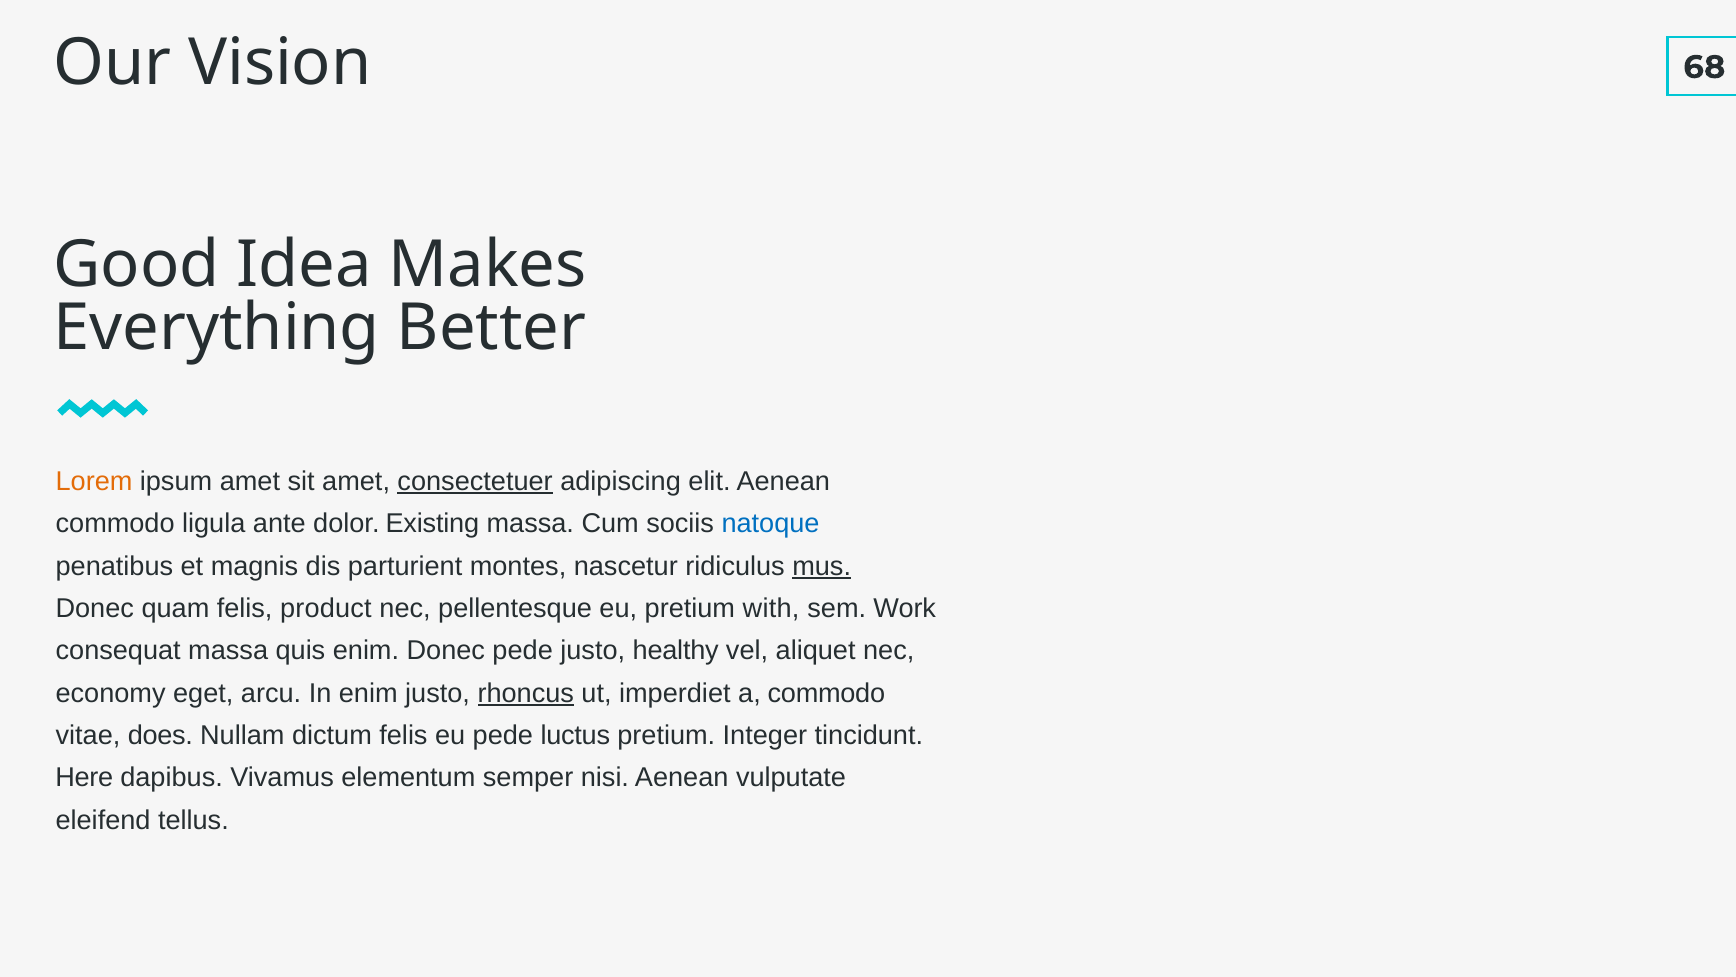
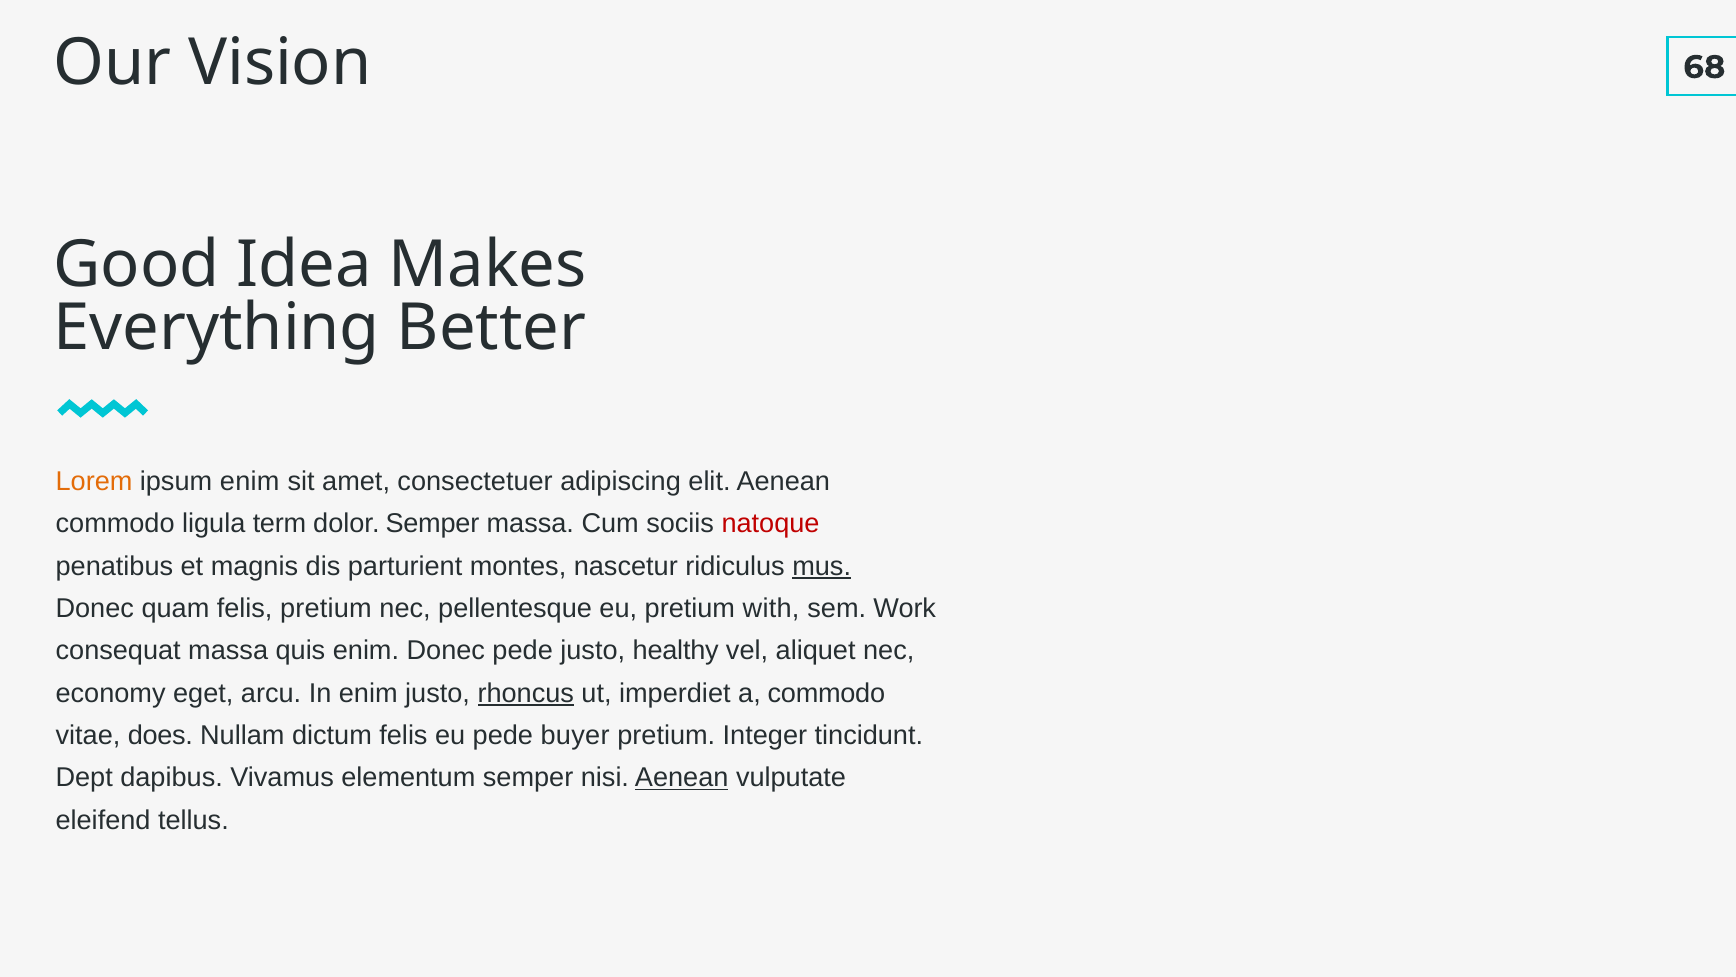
ipsum amet: amet -> enim (250, 481)
consectetuer underline: present -> none (475, 481)
ante: ante -> term (279, 523)
dolor Existing: Existing -> Semper (432, 523)
natoque colour: blue -> red (771, 523)
felis product: product -> pretium (326, 608)
luctus: luctus -> buyer (575, 735)
Here: Here -> Dept (84, 777)
Aenean underline: none -> present (682, 777)
